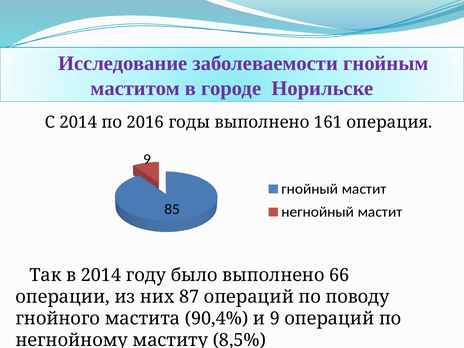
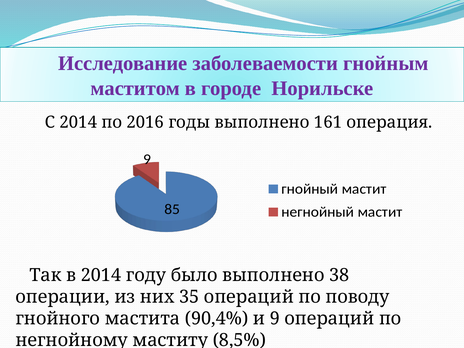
66: 66 -> 38 (339, 275)
87: 87 -> 35 (189, 297)
